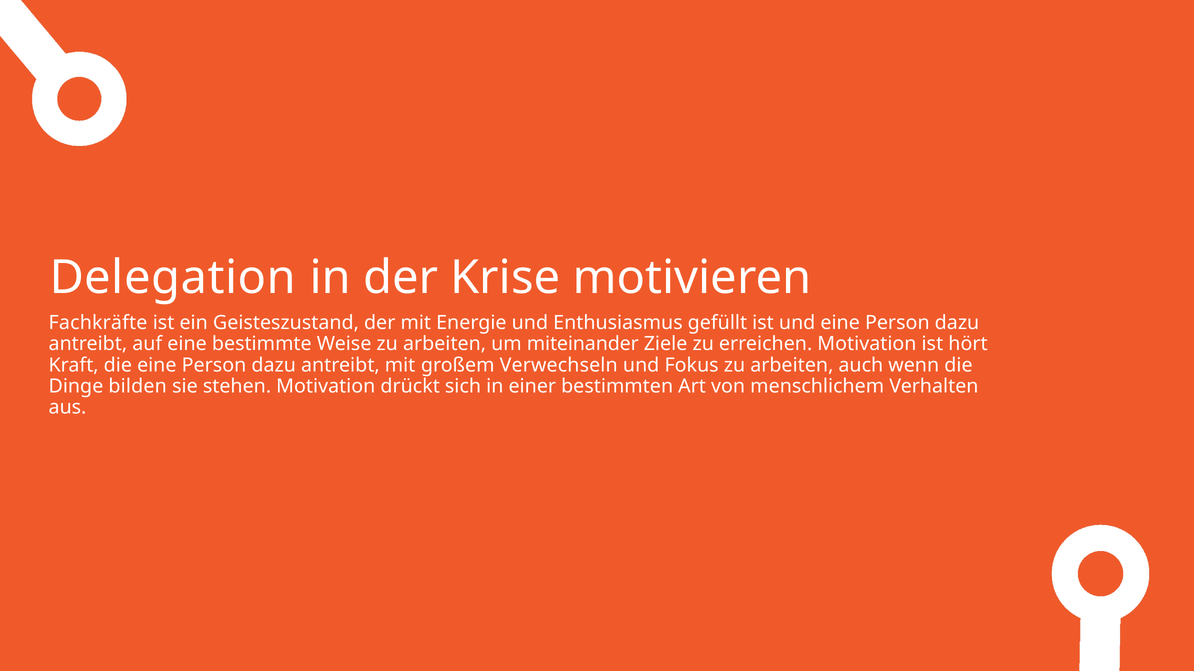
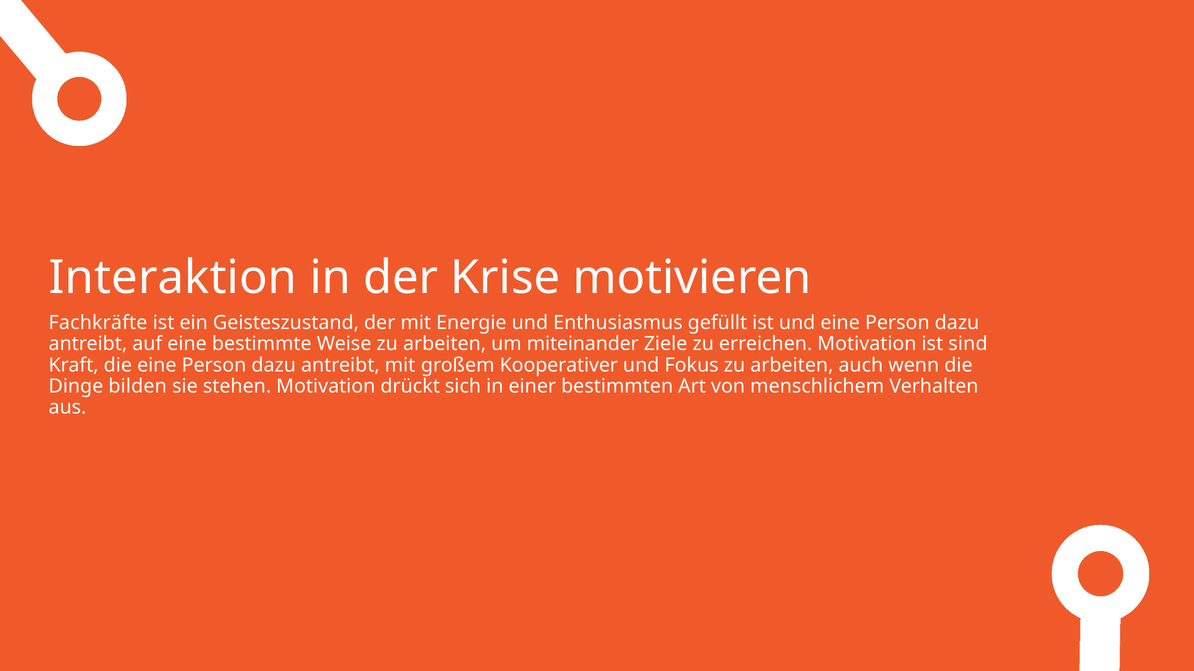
Delegation: Delegation -> Interaktion (173, 278)
hört: hört -> sind (968, 344)
Verwechseln: Verwechseln -> Kooperativer (559, 365)
